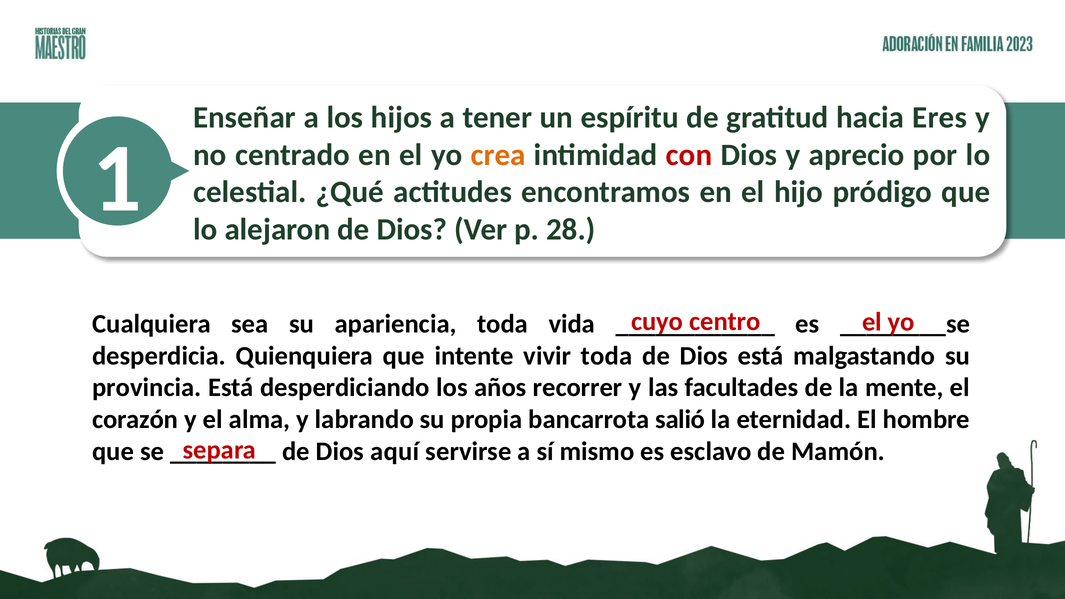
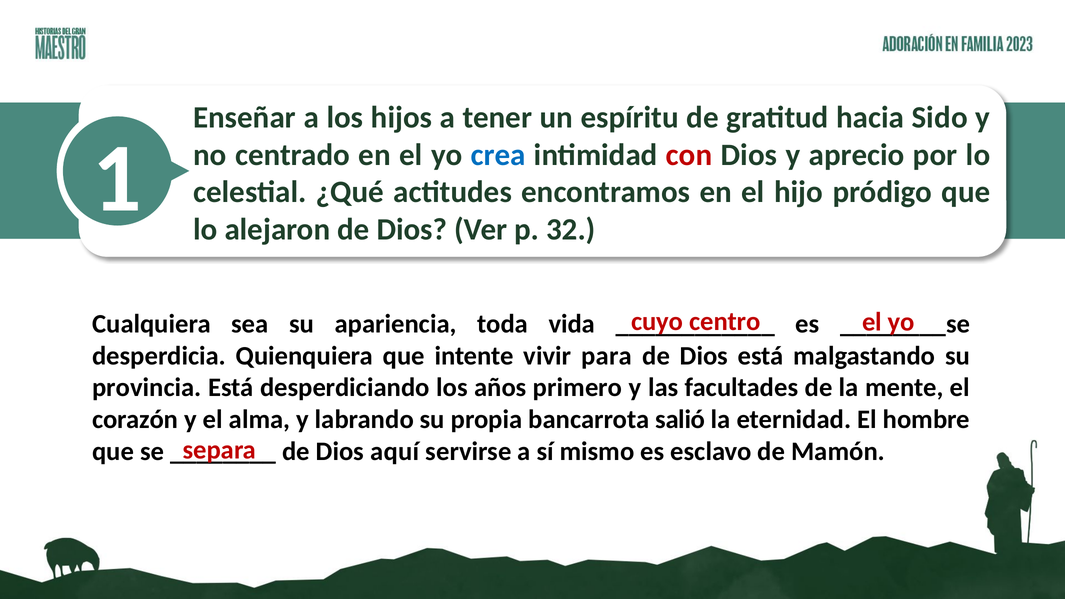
Eres: Eres -> Sido (940, 118)
crea colour: orange -> blue (498, 155)
28: 28 -> 32 (571, 229)
vivir toda: toda -> para (607, 356)
recorrer: recorrer -> primero (578, 388)
